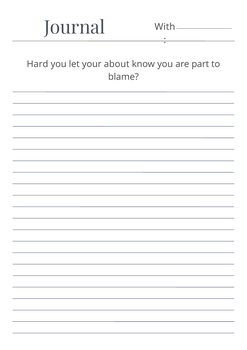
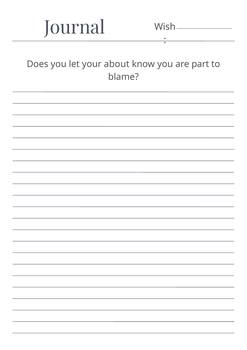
With: With -> Wish (165, 27)
Hard: Hard -> Does (38, 64)
